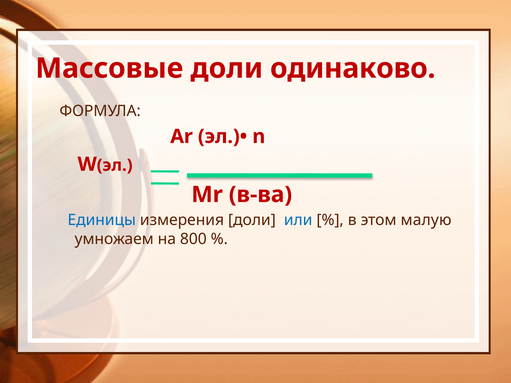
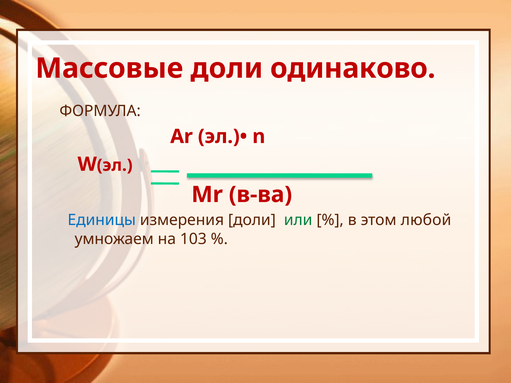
или colour: blue -> green (298, 220)
малую: малую -> любой (426, 220)
800: 800 -> 103 (193, 239)
